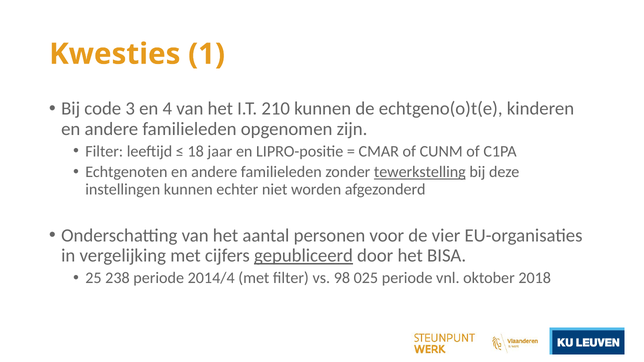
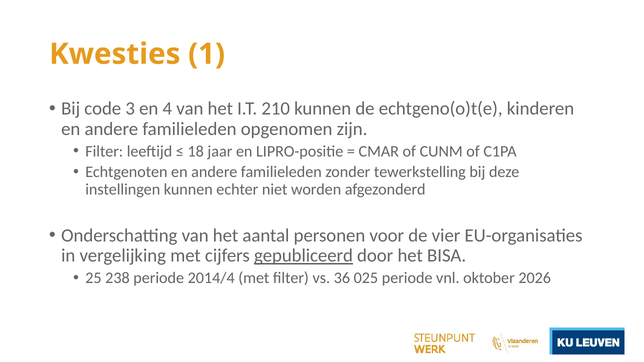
tewerkstelling underline: present -> none (420, 172)
98: 98 -> 36 (342, 278)
2018: 2018 -> 2026 (535, 278)
